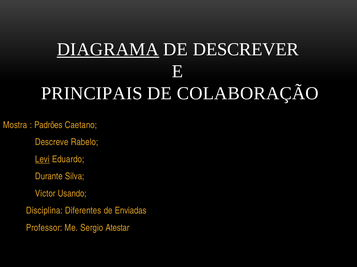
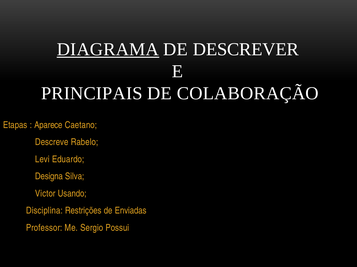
Mostra: Mostra -> Etapas (15, 125)
Padrões: Padrões -> Aparece (48, 125)
Levi underline: present -> none (42, 160)
Durante: Durante -> Designa (49, 177)
Diferentes: Diferentes -> Restrições (83, 211)
Atestar: Atestar -> Possui (117, 228)
